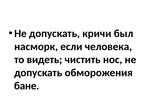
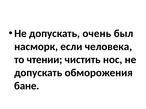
кричи: кричи -> очень (97, 34)
видеть: видеть -> чтении (44, 60)
